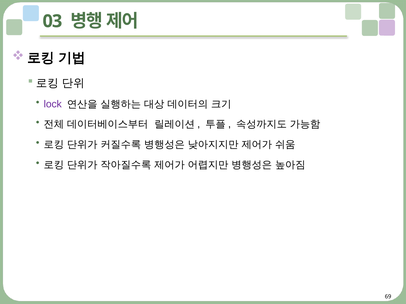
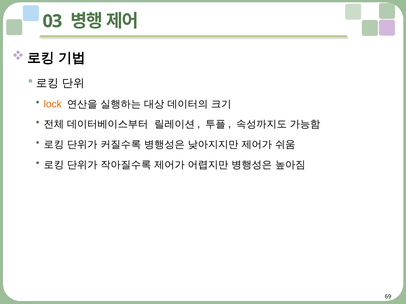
lock colour: purple -> orange (53, 104)
